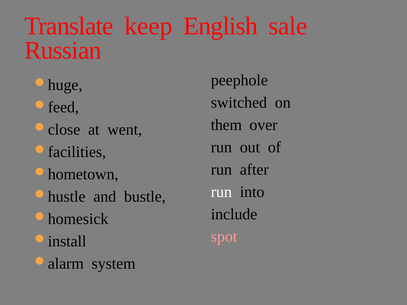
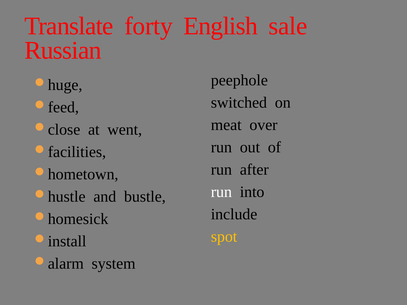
keep: keep -> forty (149, 26)
them: them -> meat (226, 125)
spot colour: pink -> yellow (224, 237)
